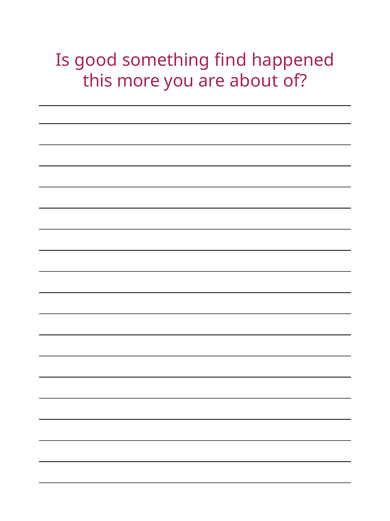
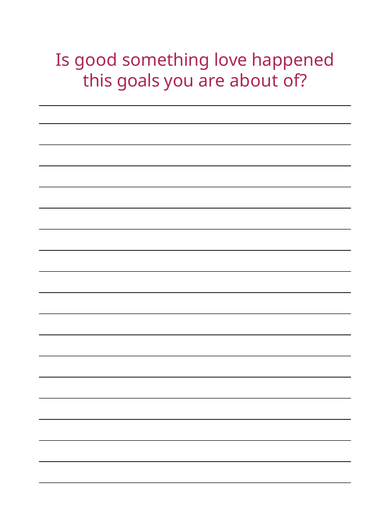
find: find -> love (231, 60)
more: more -> goals (138, 81)
